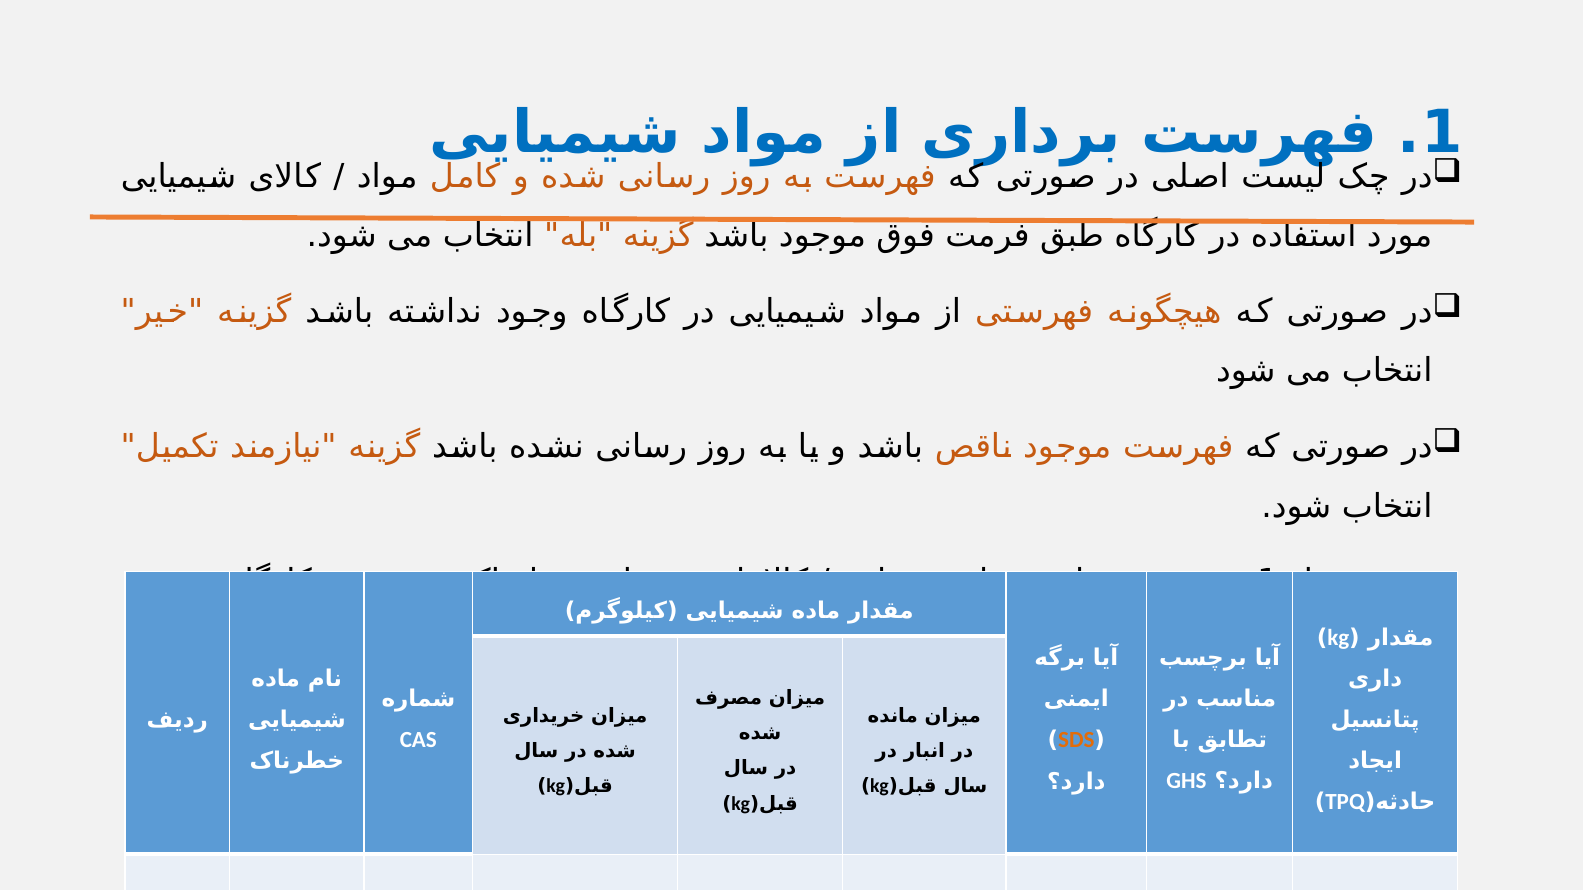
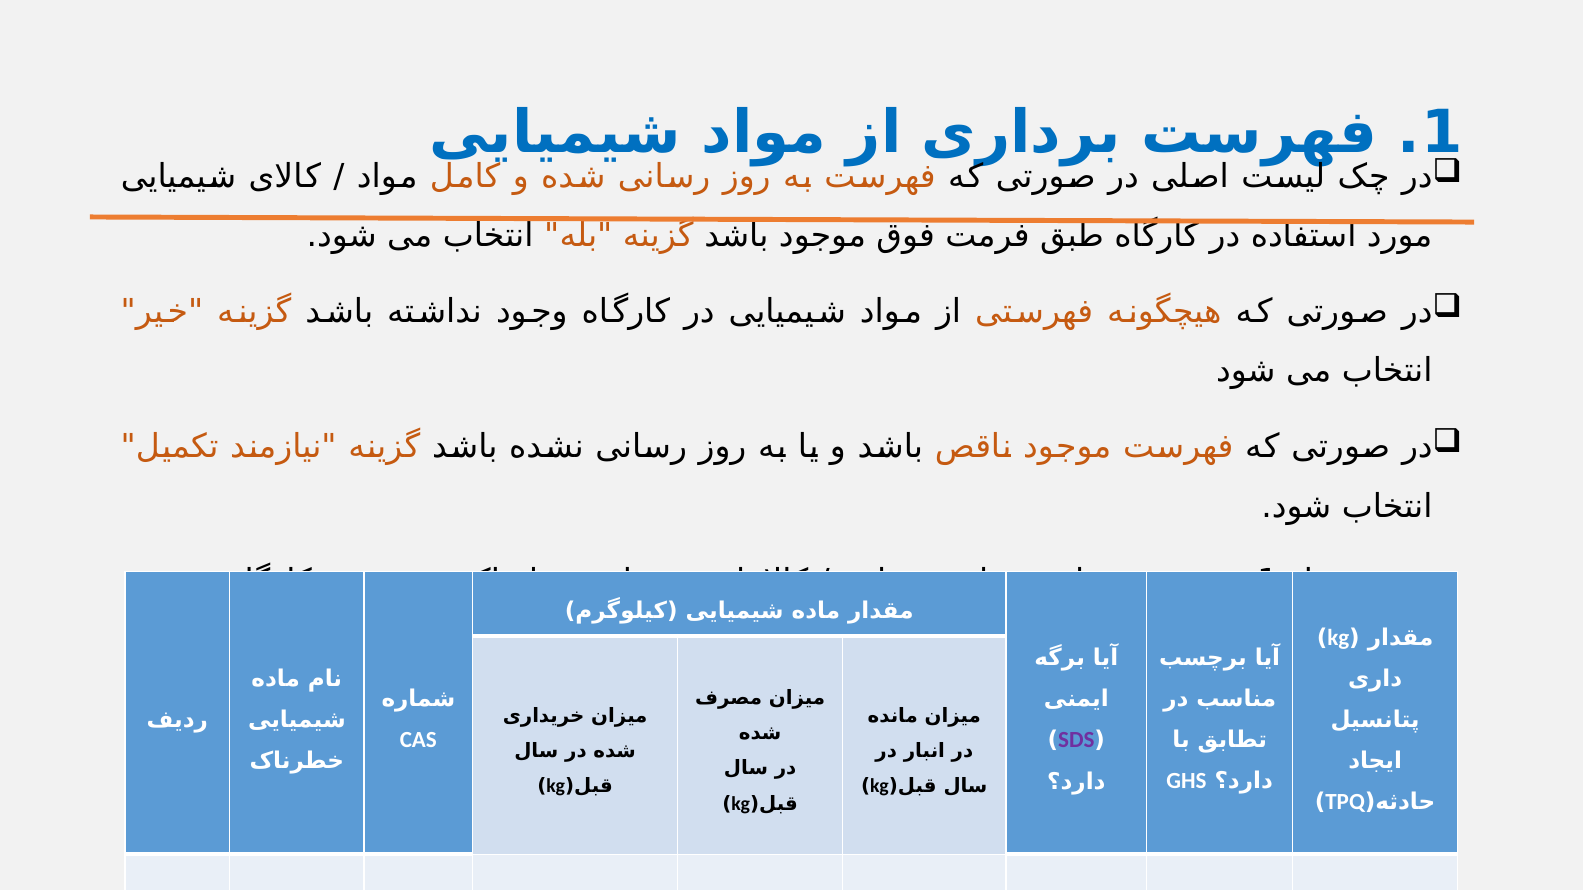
SDS colour: orange -> purple (1076, 741)
